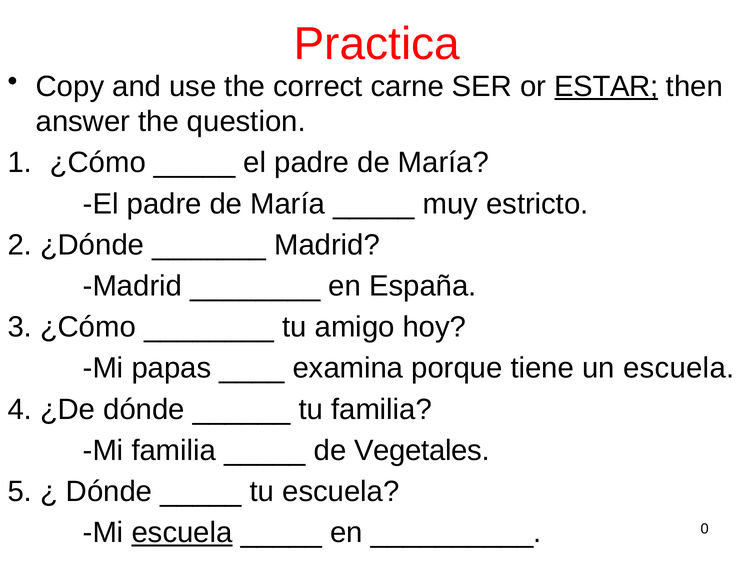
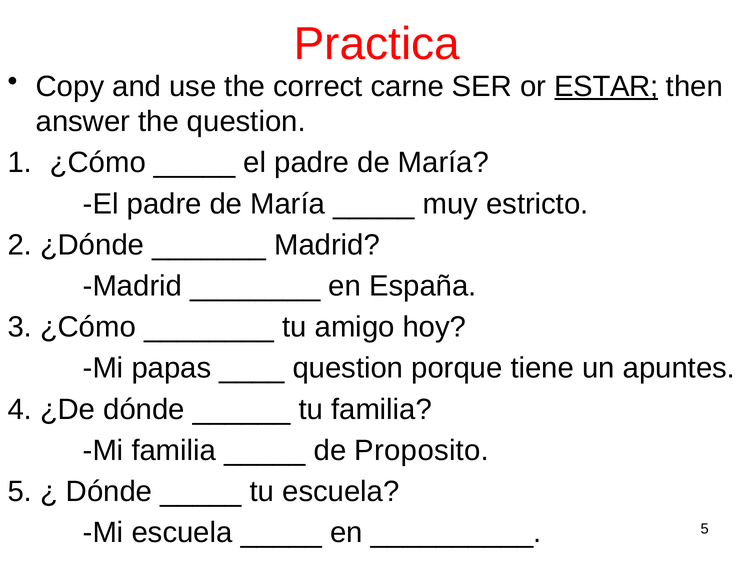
examina: examina -> question (348, 368)
un escuela: escuela -> apuntes (679, 368)
Vegetales: Vegetales -> Proposito (422, 450)
escuela underline: present -> none (182, 532)
0: 0 -> 5 (705, 529)
